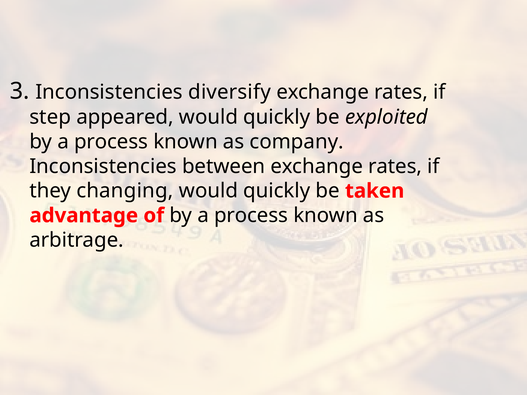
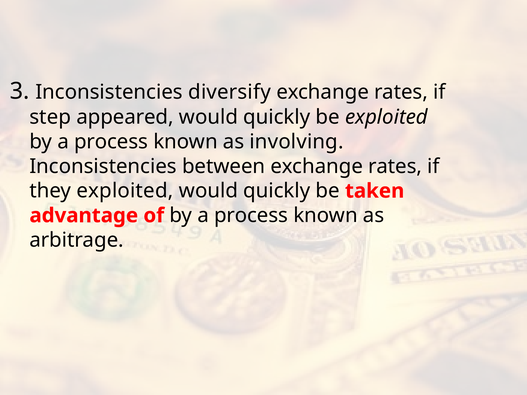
company: company -> involving (297, 142)
they changing: changing -> exploited (125, 191)
